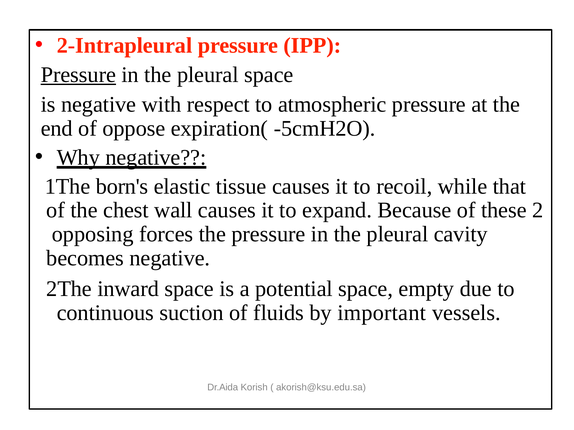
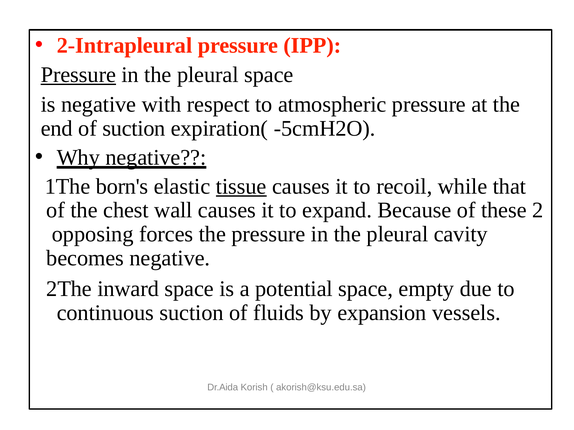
of oppose: oppose -> suction (134, 129)
tissue underline: none -> present (241, 187)
important: important -> expansion (382, 313)
